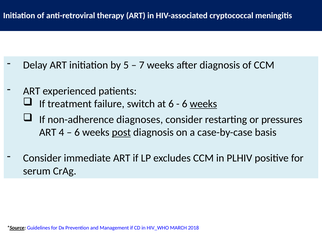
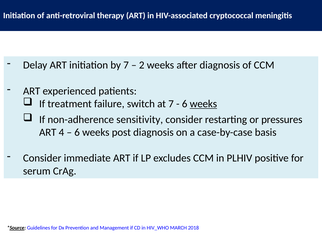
by 5: 5 -> 7 (126, 65)
7: 7 -> 2 (142, 65)
at 6: 6 -> 7 (171, 104)
diagnoses: diagnoses -> sensitivity (140, 119)
post underline: present -> none (121, 132)
